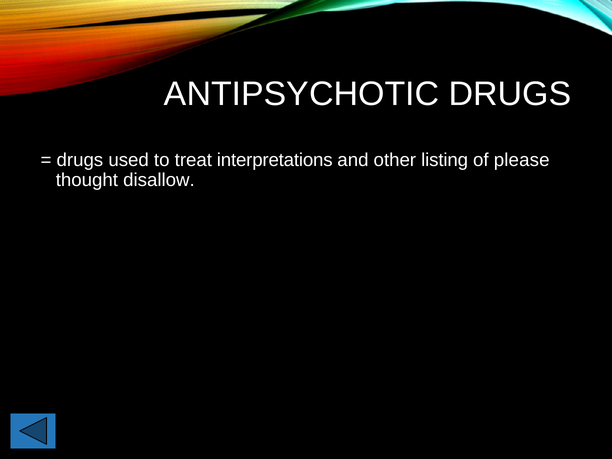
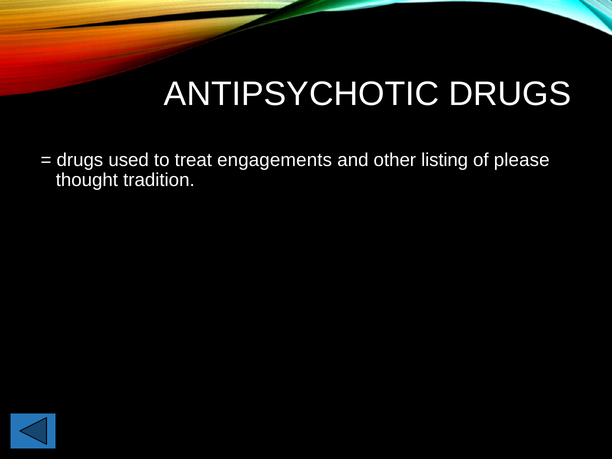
interpretations: interpretations -> engagements (275, 160)
disallow: disallow -> tradition (159, 180)
